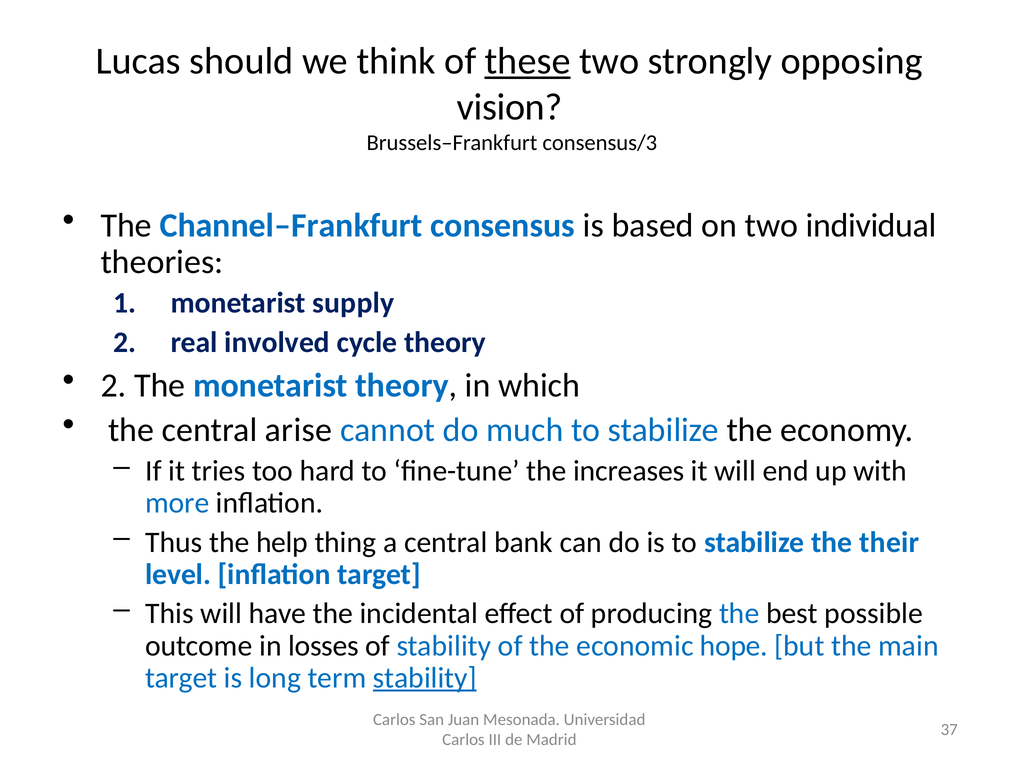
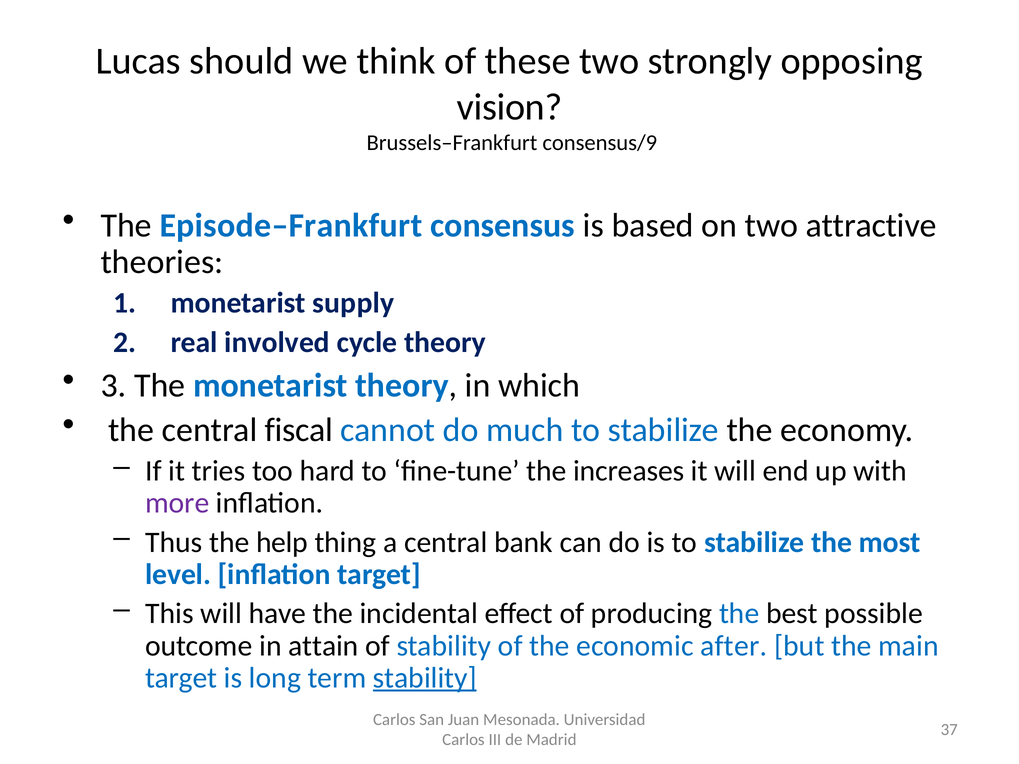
these underline: present -> none (528, 61)
consensus/3: consensus/3 -> consensus/9 (600, 143)
Channel–Frankfurt: Channel–Frankfurt -> Episode–Frankfurt (291, 225)
individual: individual -> attractive (871, 225)
2: 2 -> 3 (113, 385)
arise: arise -> fiscal (299, 430)
more colour: blue -> purple (177, 503)
their: their -> most (890, 543)
losses: losses -> attain (323, 646)
hope: hope -> after (734, 646)
